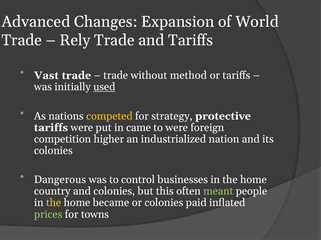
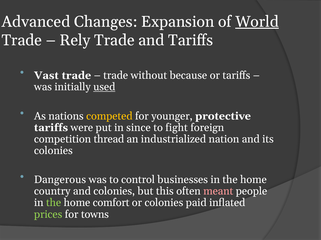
World underline: none -> present (257, 22)
method: method -> because (188, 76)
strategy: strategy -> younger (172, 116)
came: came -> since (138, 128)
to were: were -> fight (177, 128)
higher: higher -> thread (109, 140)
meant colour: light green -> pink (218, 192)
the colour: yellow -> light green (54, 203)
became: became -> comfort (111, 203)
